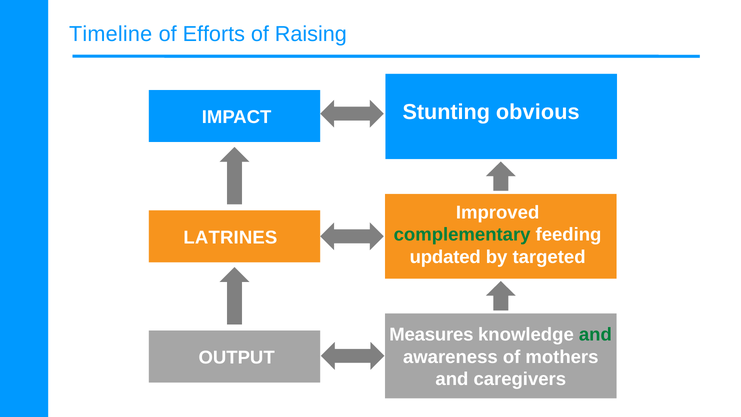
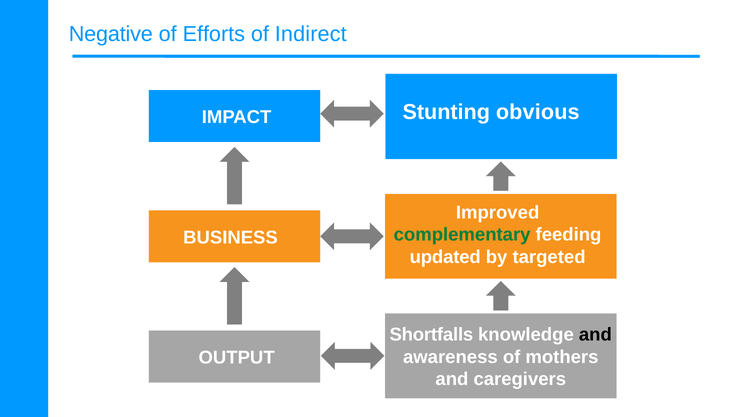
Timeline: Timeline -> Negative (111, 34)
Raising: Raising -> Indirect (311, 34)
LATRINES: LATRINES -> BUSINESS (230, 238)
Measures: Measures -> Shortfalls (431, 335)
and colour: green -> black (595, 335)
